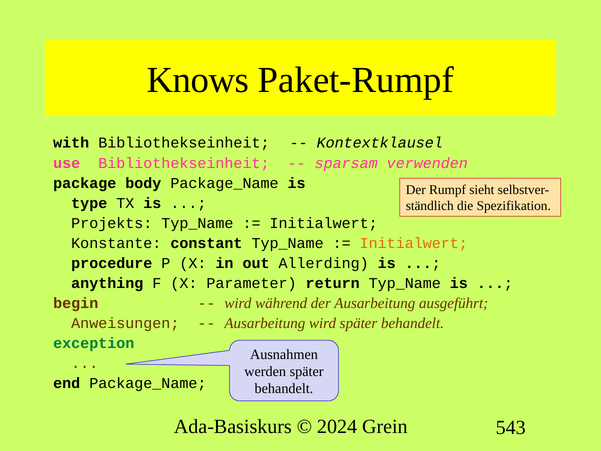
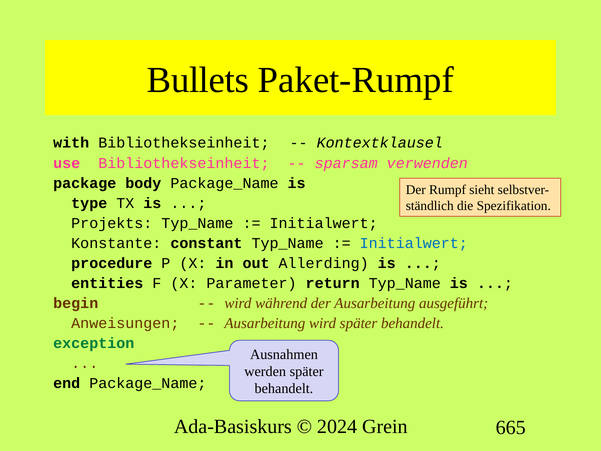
Knows: Knows -> Bullets (198, 80)
Initialwert colour: orange -> blue (414, 243)
anything: anything -> entities (107, 283)
543: 543 -> 665 (511, 427)
